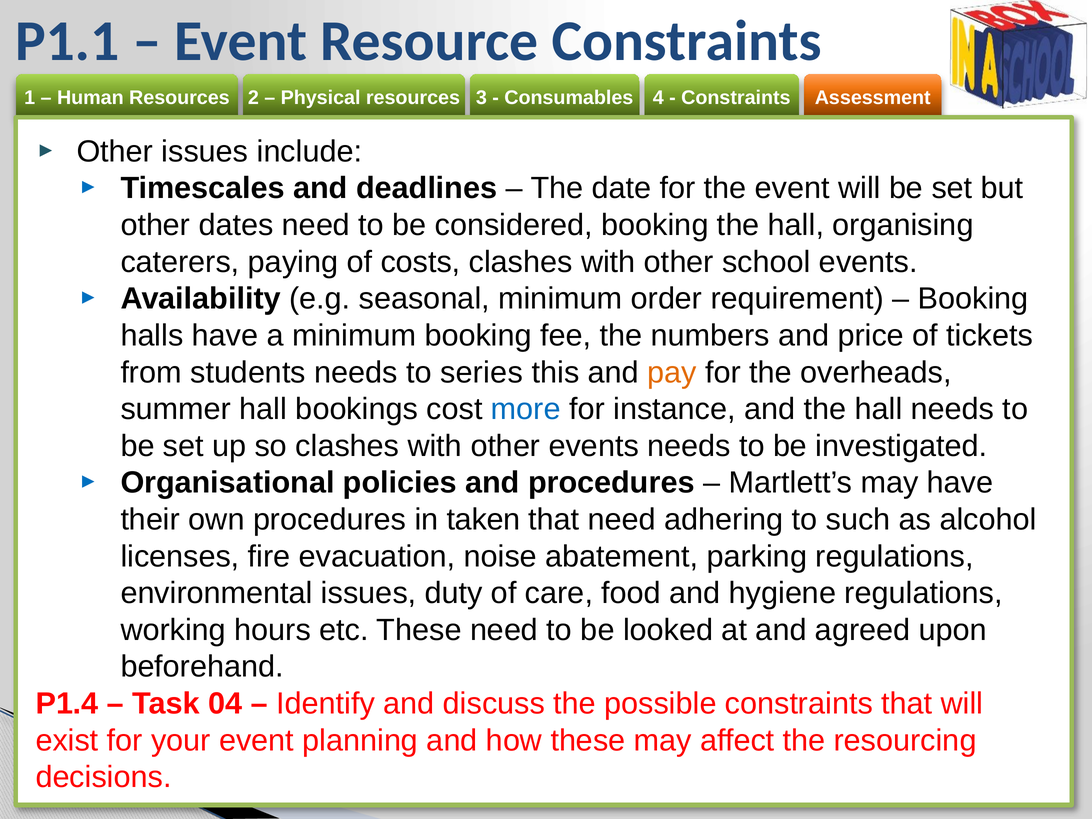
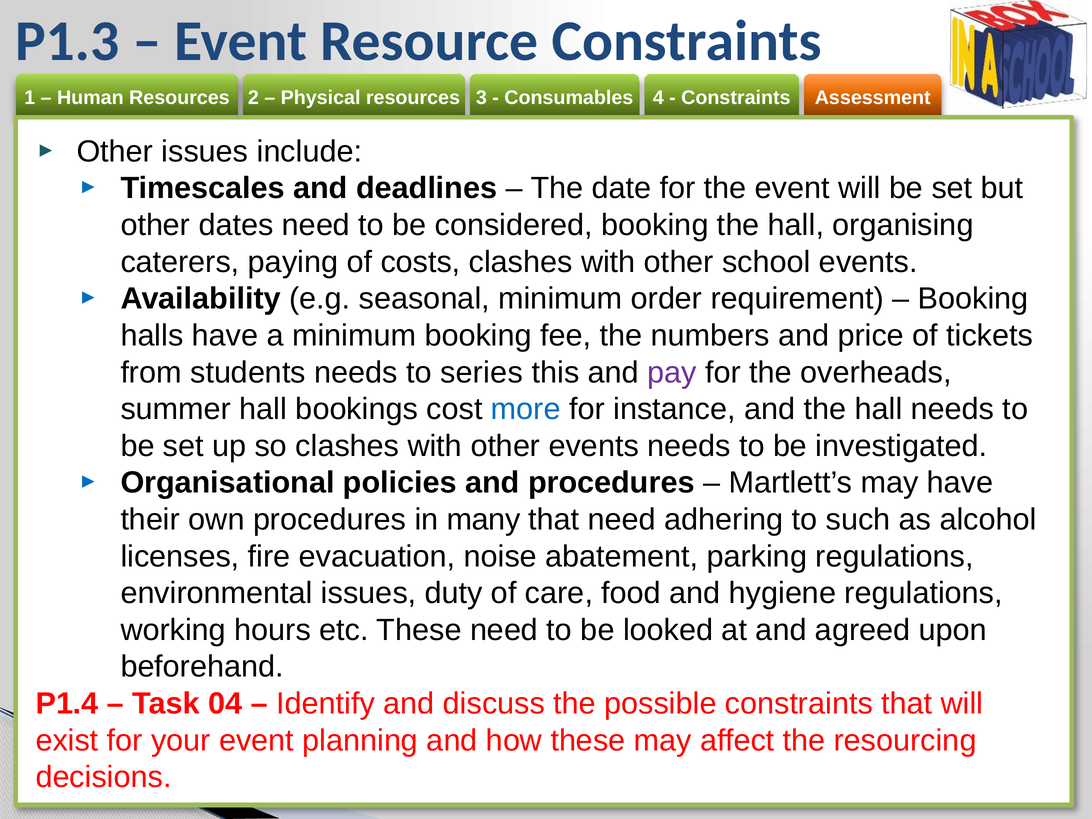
P1.1: P1.1 -> P1.3 (67, 41)
pay colour: orange -> purple (672, 372)
taken: taken -> many (484, 520)
